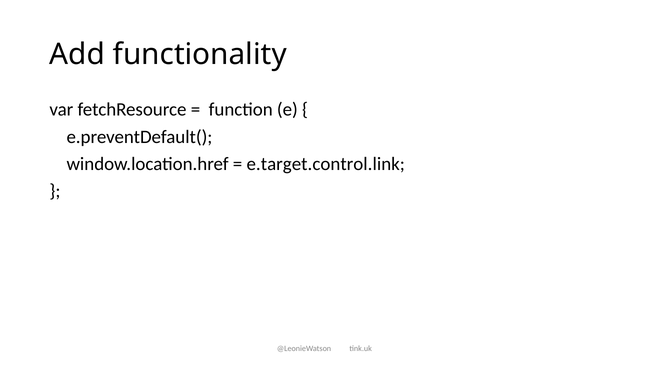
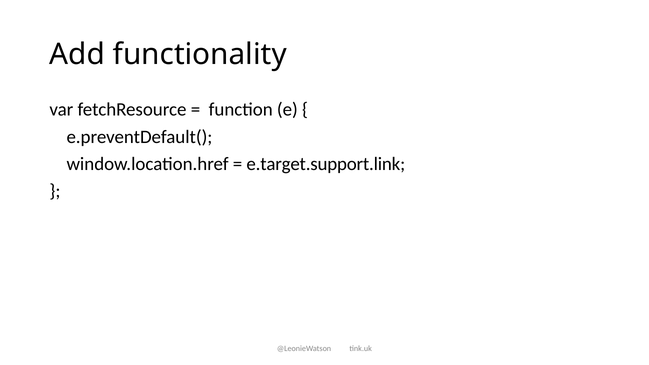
e.target.control.link: e.target.control.link -> e.target.support.link (326, 164)
